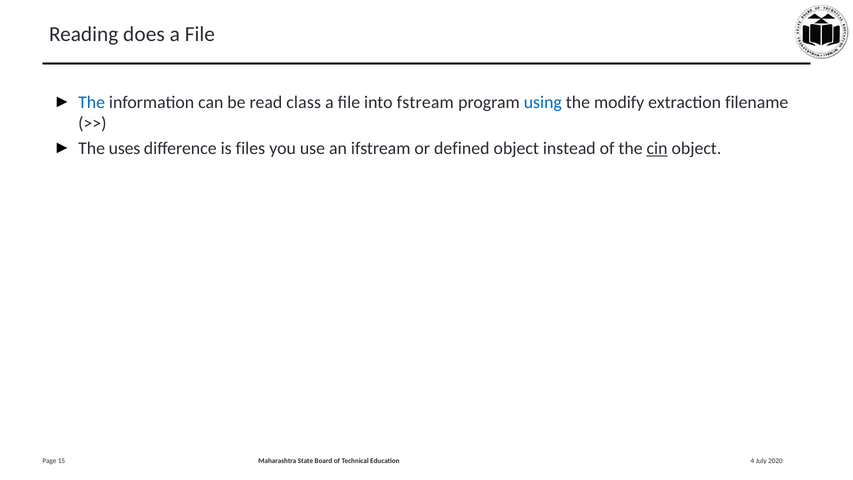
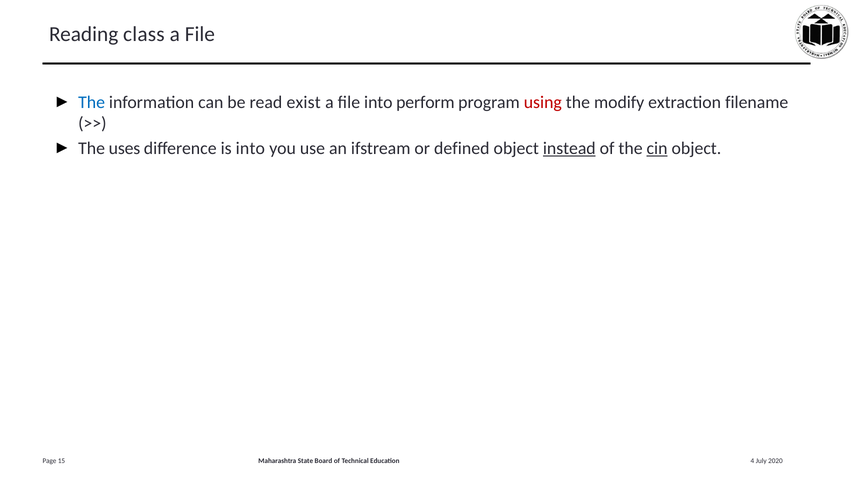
does: does -> class (144, 34)
class: class -> exist (304, 102)
fstream: fstream -> perform (425, 102)
using colour: blue -> red (543, 102)
is files: files -> into (250, 148)
instead underline: none -> present (569, 148)
